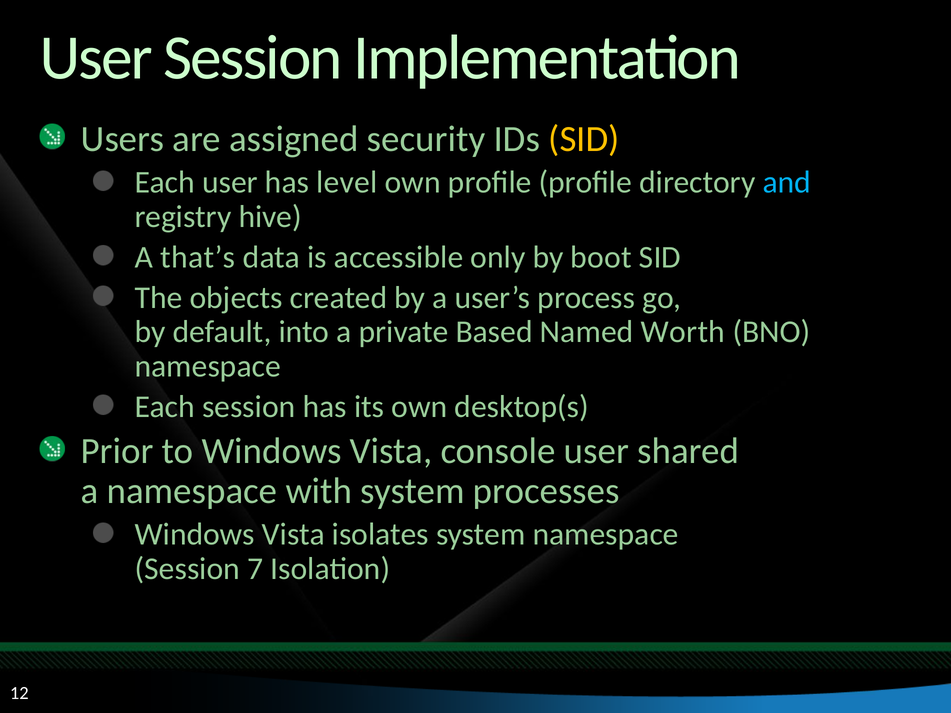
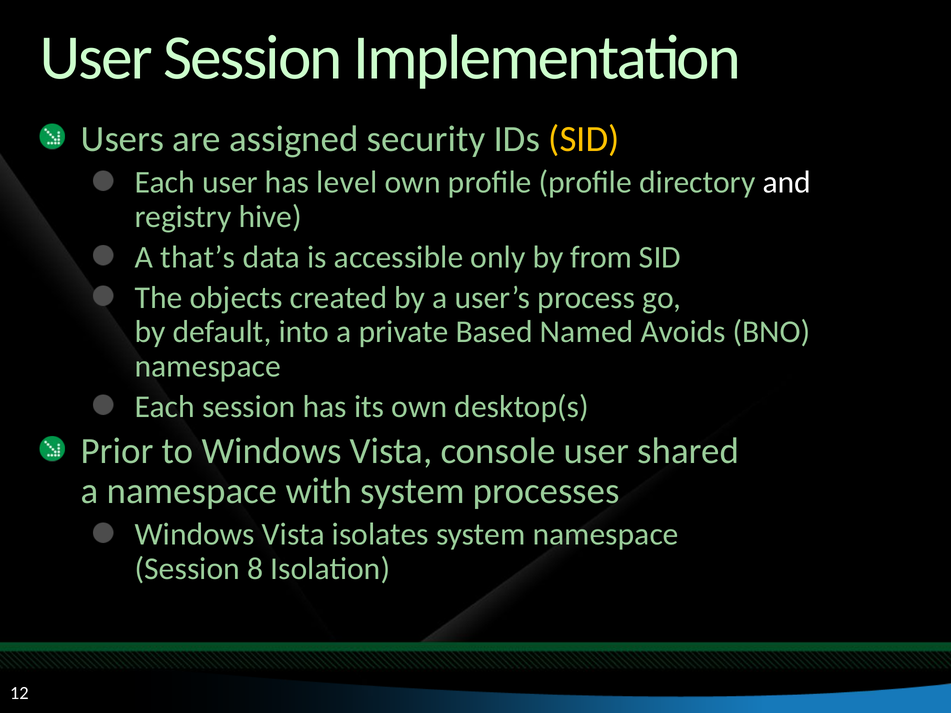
and colour: light blue -> white (787, 182)
boot: boot -> from (601, 257)
Worth: Worth -> Avoids (683, 332)
7: 7 -> 8 (255, 569)
